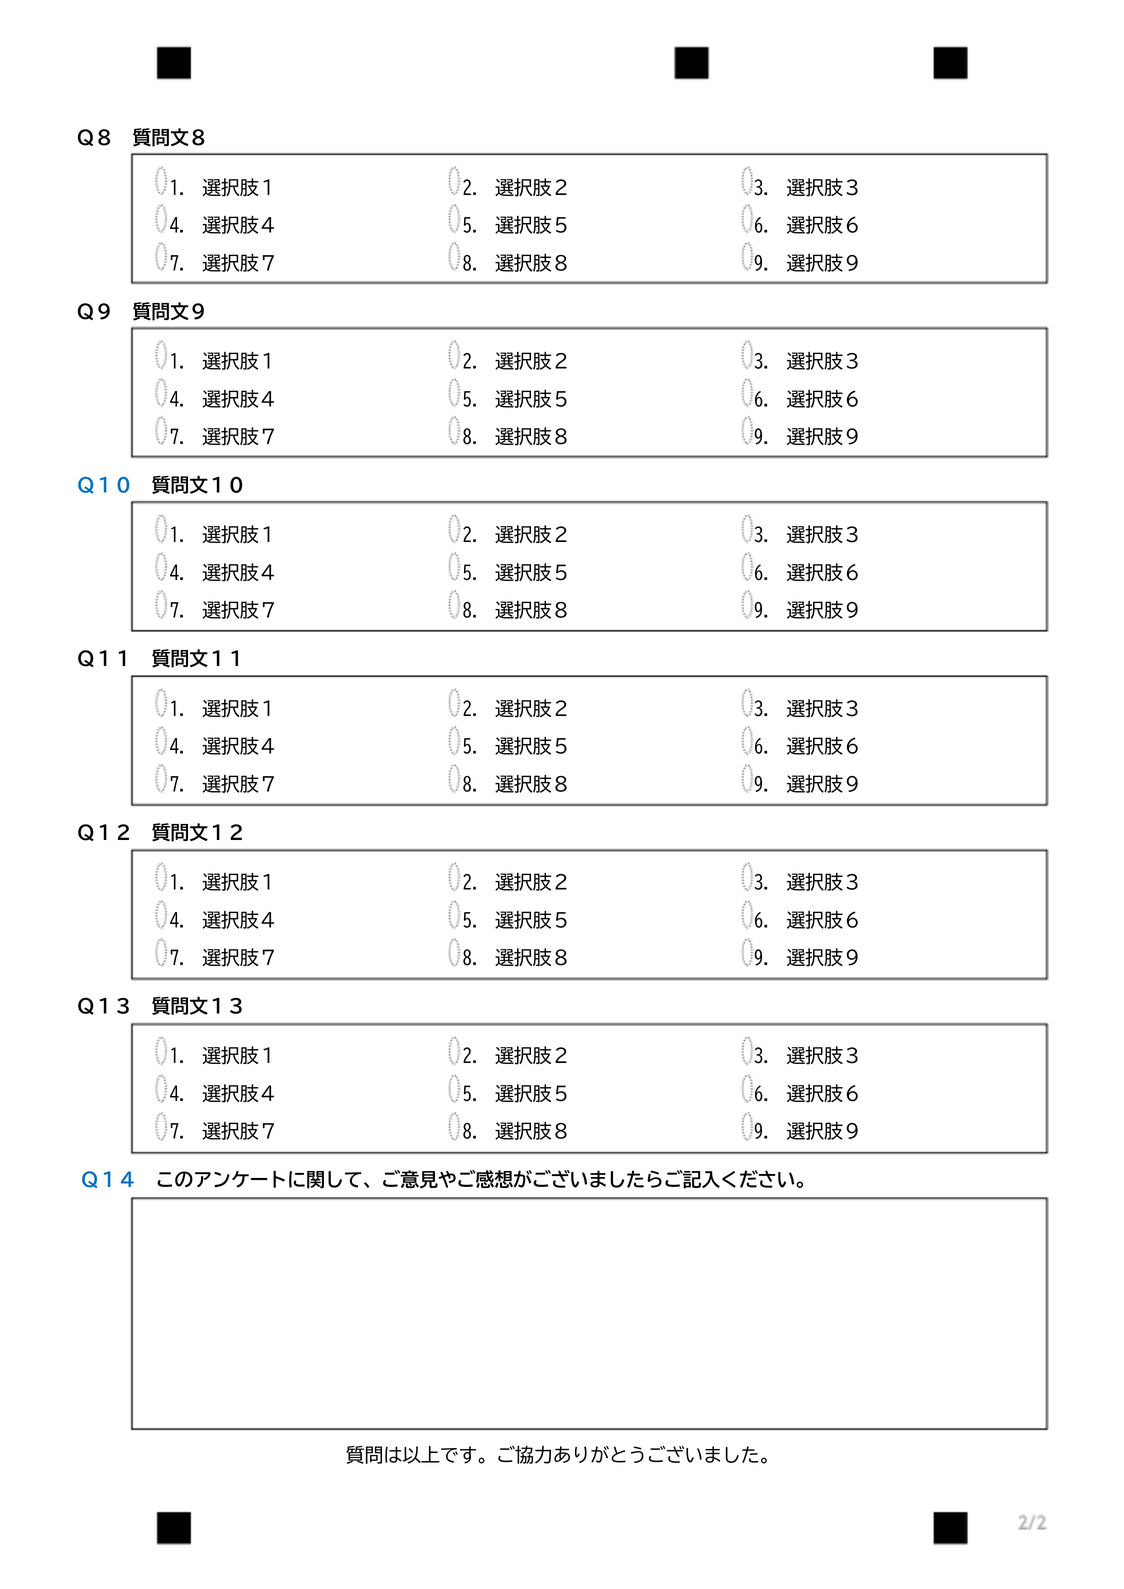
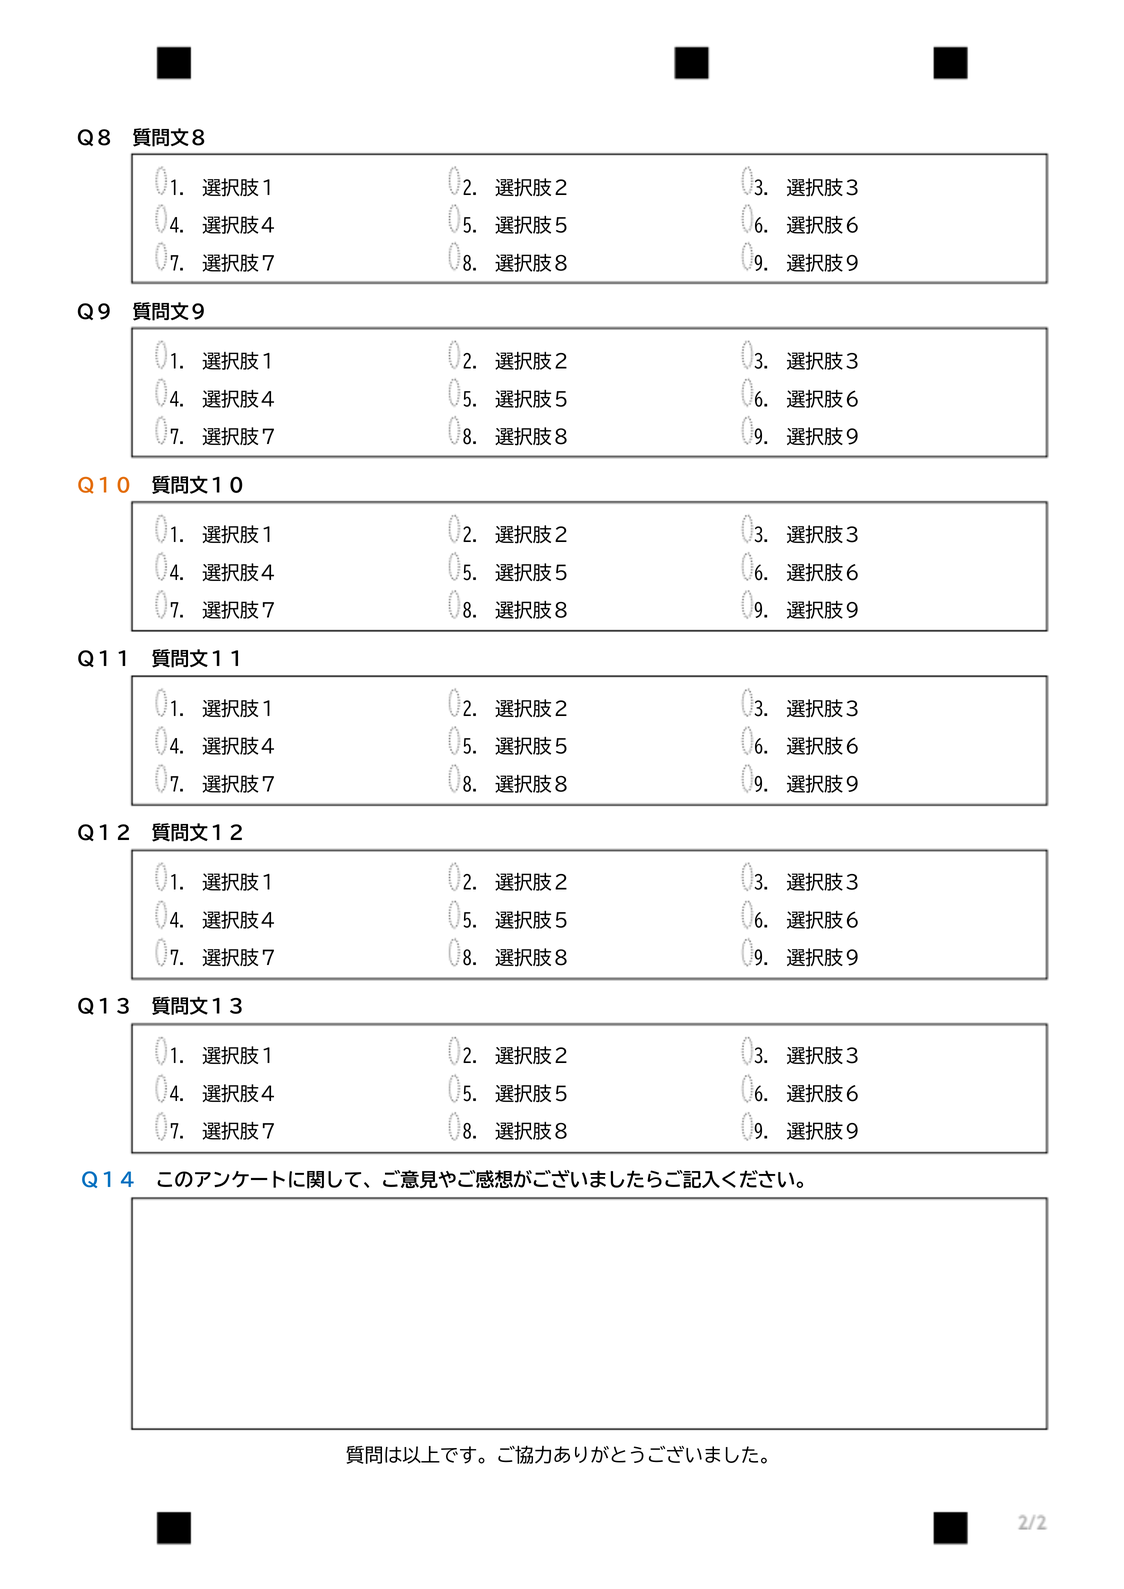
Ｑ１０ colour: blue -> orange (105, 486)
